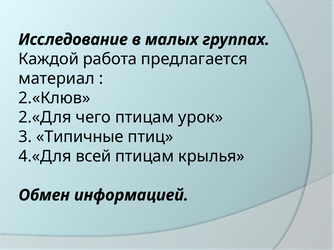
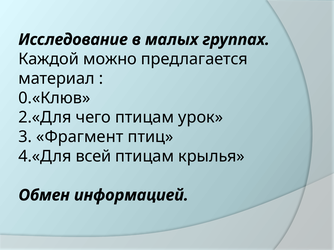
работа: работа -> можно (110, 59)
2.«Клюв: 2.«Клюв -> 0.«Клюв (54, 98)
Типичные: Типичные -> Фрагмент (80, 137)
